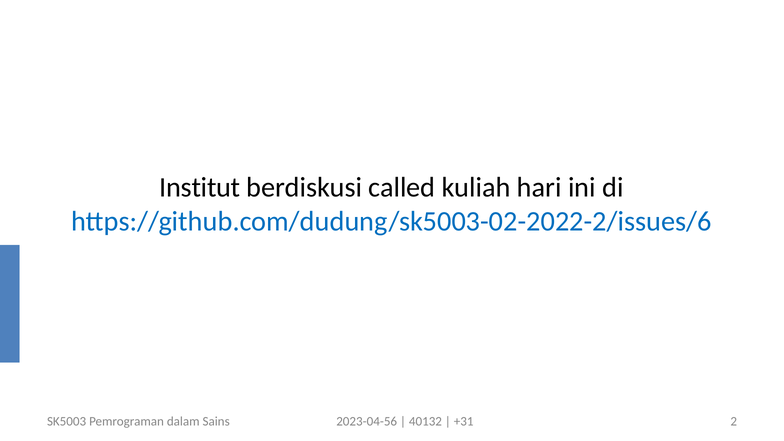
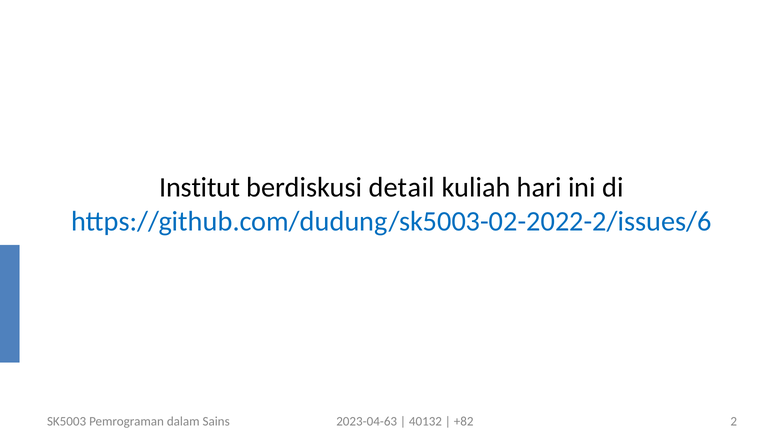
called: called -> detail (402, 187)
2023-04-56: 2023-04-56 -> 2023-04-63 (367, 421)
+31: +31 -> +82 (464, 421)
